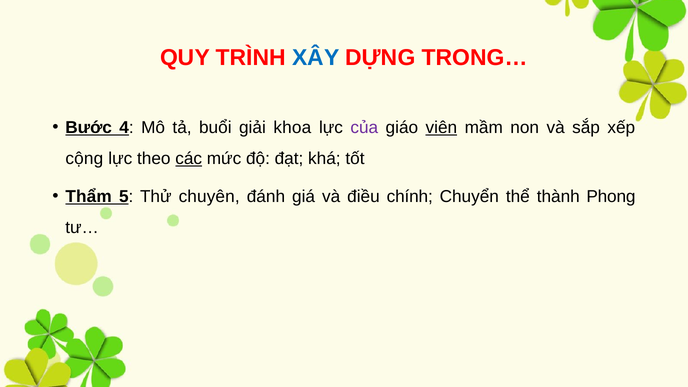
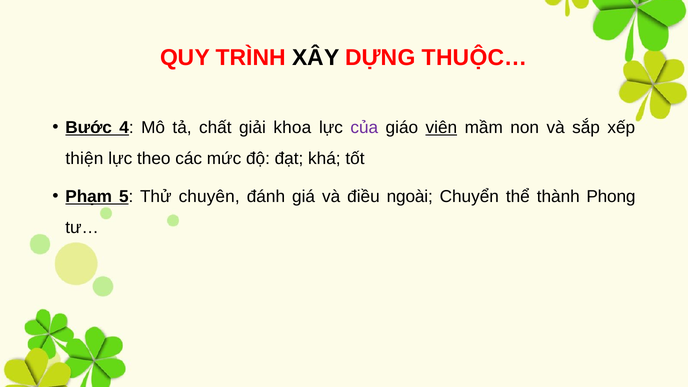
XÂY colour: blue -> black (316, 58)
TRONG…: TRONG… -> THUỘC… (475, 58)
buổi: buổi -> chất (215, 127)
cộng: cộng -> thiện (84, 158)
các underline: present -> none (189, 158)
Thẩm: Thẩm -> Phạm (89, 197)
chính: chính -> ngoài (410, 197)
